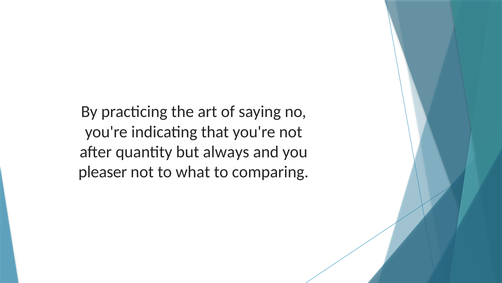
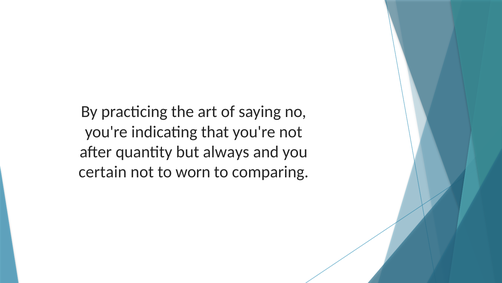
pleaser: pleaser -> certain (103, 172)
what: what -> worn (193, 172)
